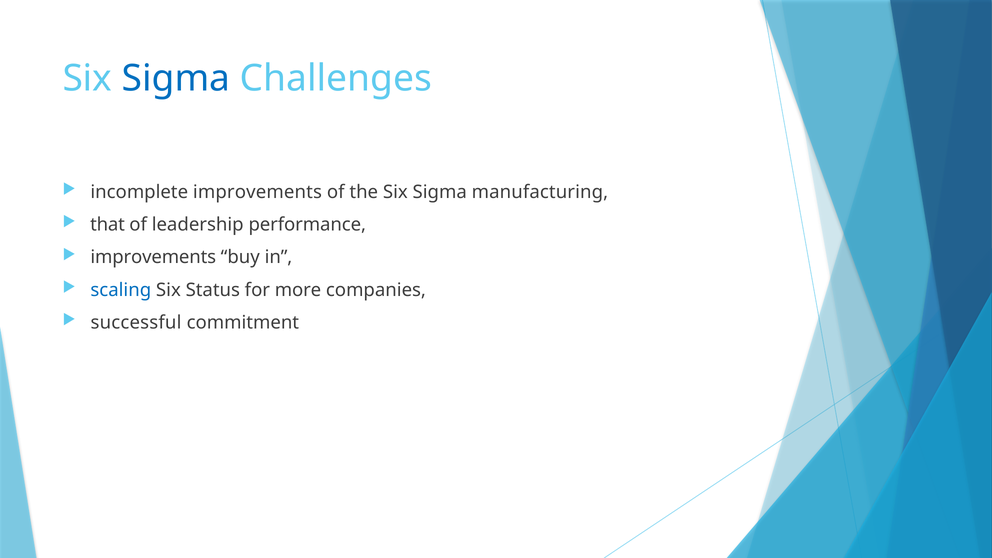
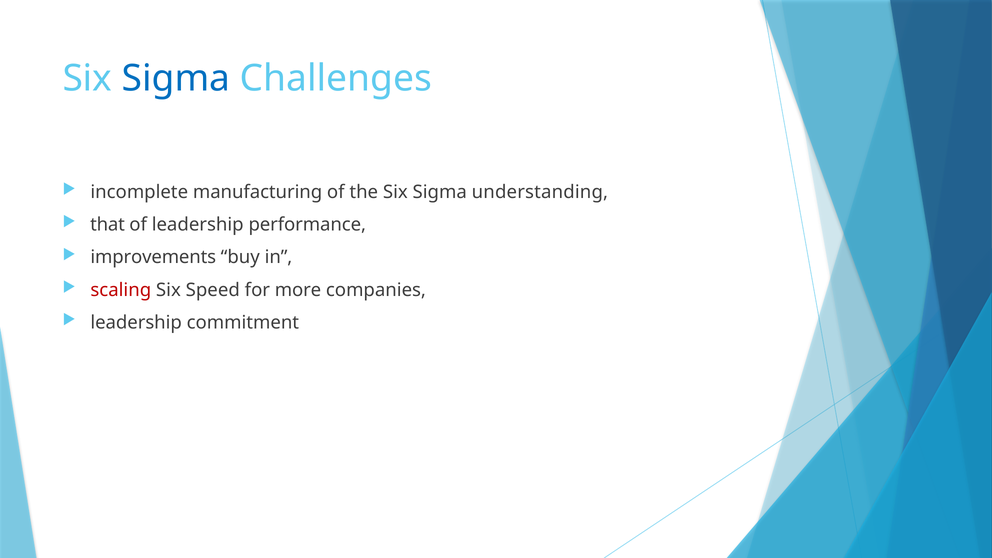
incomplete improvements: improvements -> manufacturing (258, 192)
manufacturing: manufacturing -> understanding (540, 192)
scaling colour: blue -> red (121, 290)
Status: Status -> Speed (213, 290)
successful: successful -> leadership (136, 323)
